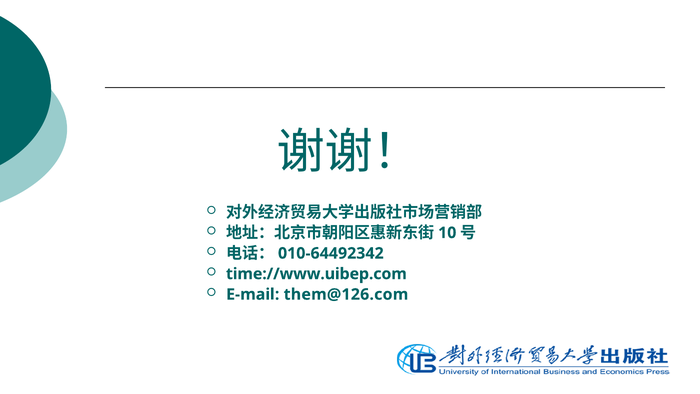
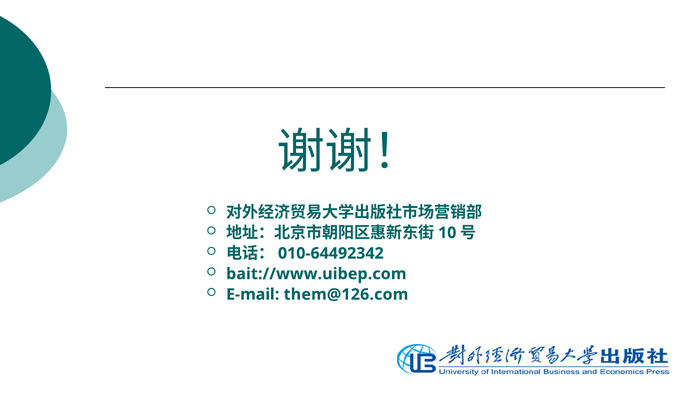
time://www.uibep.com: time://www.uibep.com -> bait://www.uibep.com (316, 274)
